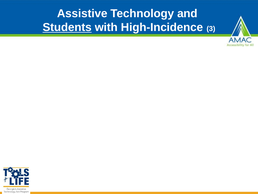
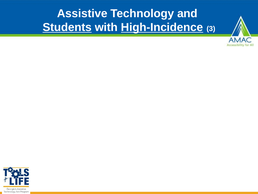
High-Incidence underline: none -> present (162, 27)
